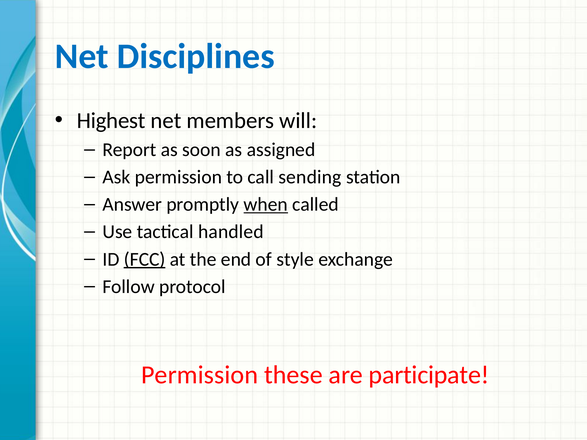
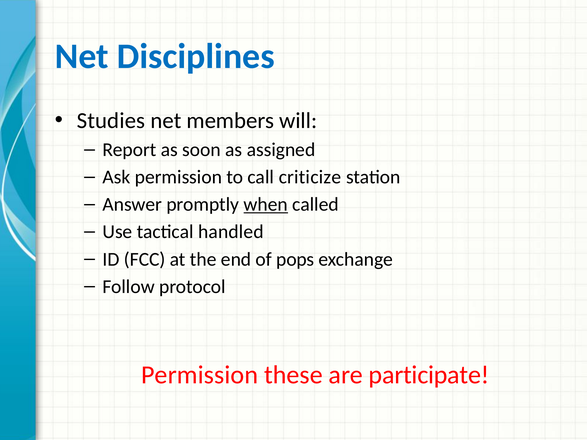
Highest: Highest -> Studies (111, 121)
sending: sending -> criticize (310, 177)
FCC underline: present -> none (145, 259)
style: style -> pops (295, 259)
